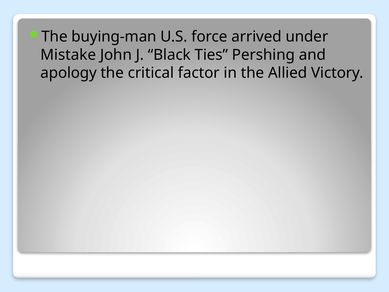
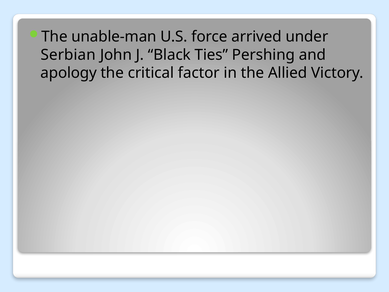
buying-man: buying-man -> unable-man (114, 37)
Mistake: Mistake -> Serbian (68, 55)
